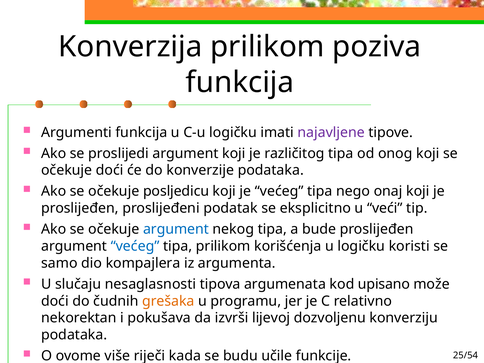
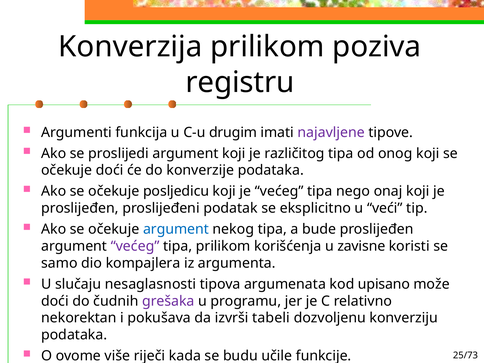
funkcija: funkcija -> registru (240, 82)
C-u logičku: logičku -> drugim (233, 132)
većeg colour: blue -> purple (135, 246)
u logičku: logičku -> zavisne (361, 246)
grešaka colour: orange -> purple (168, 301)
lijevoj: lijevoj -> tabeli (271, 318)
25/54: 25/54 -> 25/73 (465, 356)
